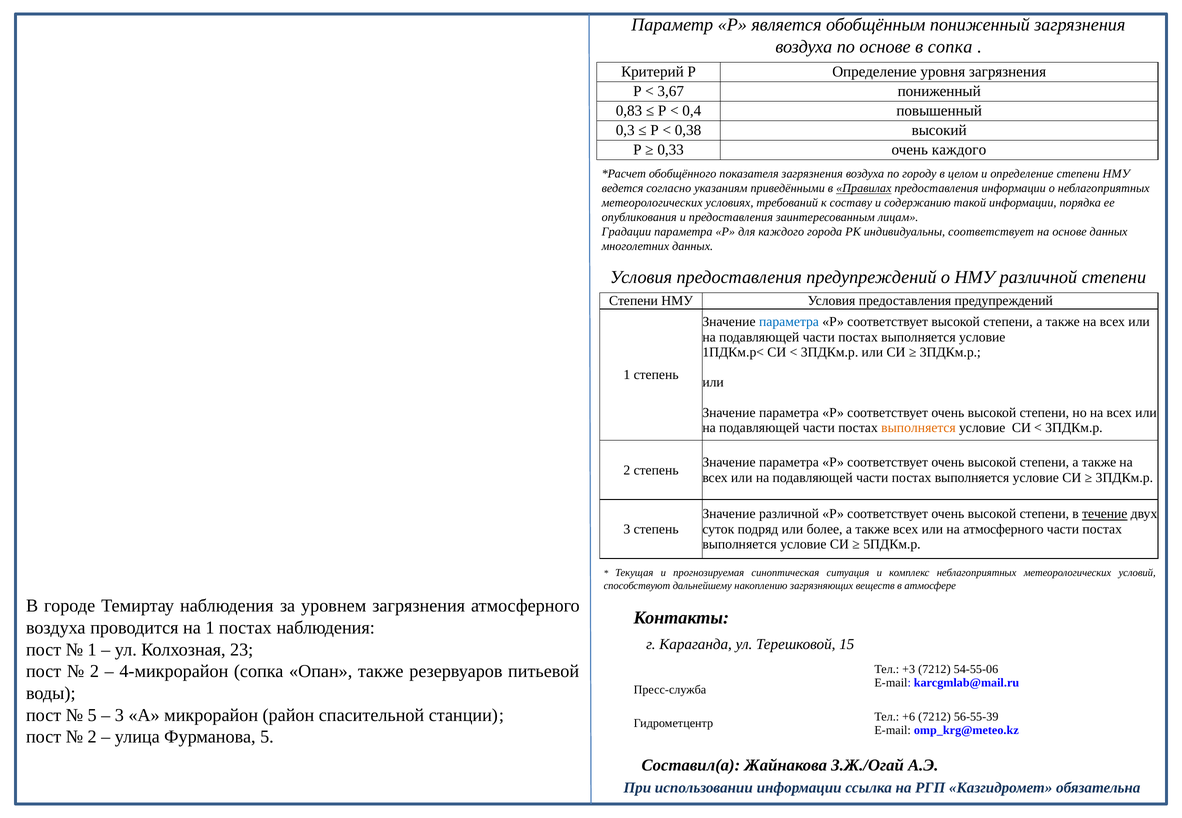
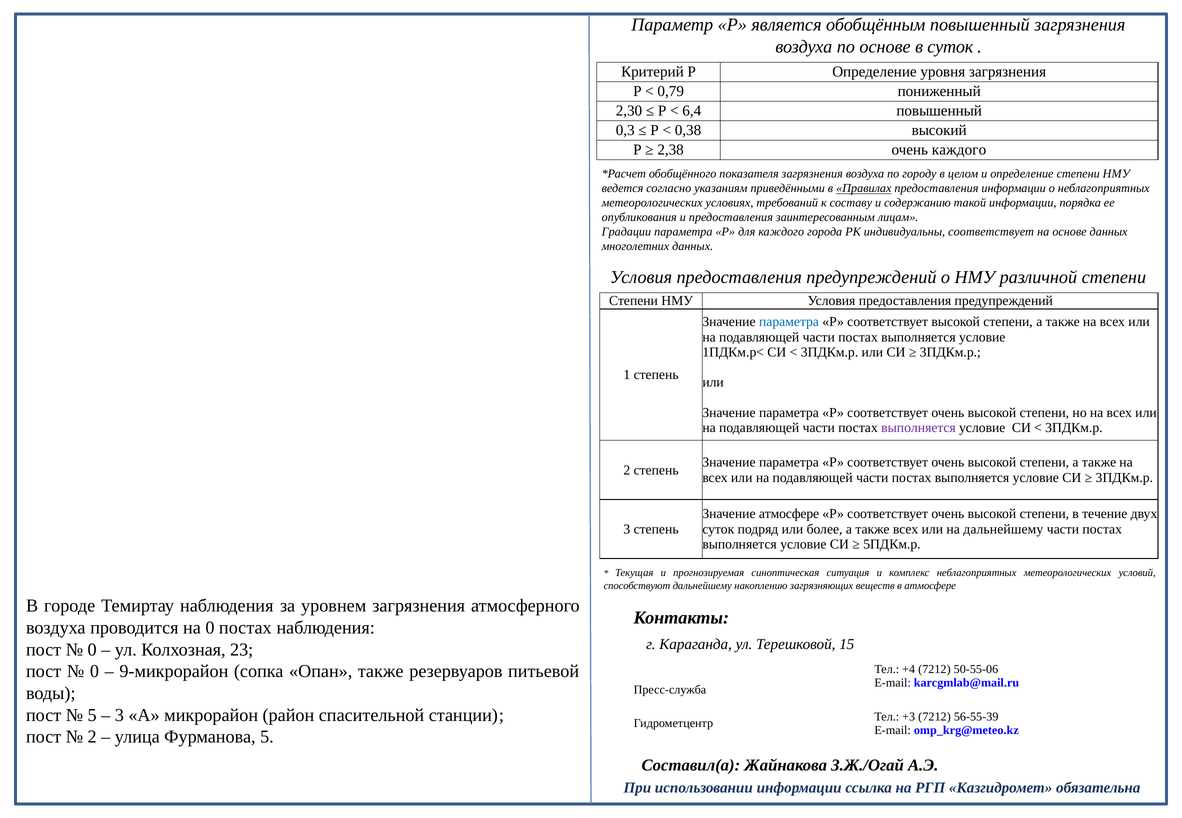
обобщённым пониженный: пониженный -> повышенный (980, 25)
в сопка: сопка -> суток (950, 47)
3,67: 3,67 -> 0,79 (671, 91)
0,83: 0,83 -> 2,30 (629, 111)
0,4: 0,4 -> 6,4 (692, 111)
0,33: 0,33 -> 2,38 (671, 150)
выполняется colour: orange -> purple (918, 428)
Значение различной: различной -> атмосфере (789, 514)
течение underline: present -> none (1105, 514)
на атмосферного: атмосферного -> дальнейшему (1003, 529)
на 1: 1 -> 0 (210, 628)
1: 1 -> 0 (92, 650)
2: 2 -> 0 (94, 672)
4-микрорайон: 4-микрорайон -> 9-микрорайон (174, 672)
+3: +3 -> +4 (909, 670)
54-55-06: 54-55-06 -> 50-55-06 (976, 670)
+6: +6 -> +3 (909, 717)
